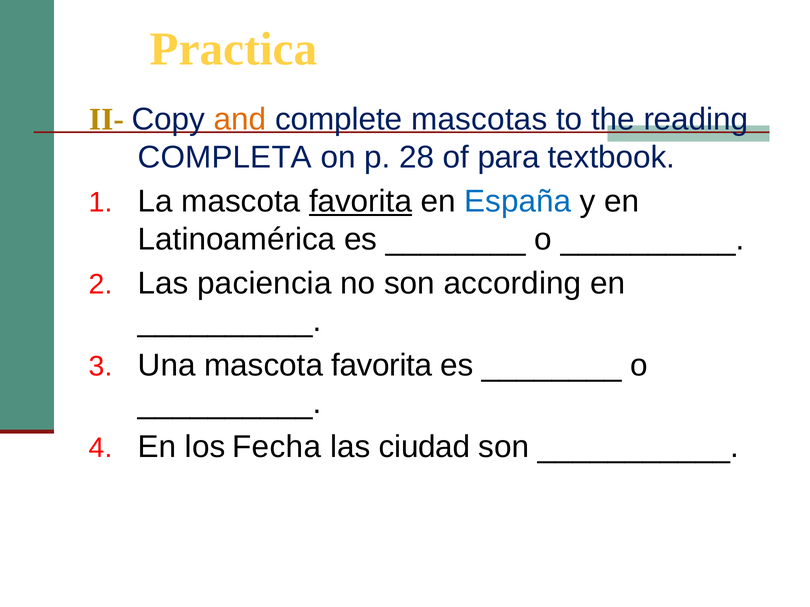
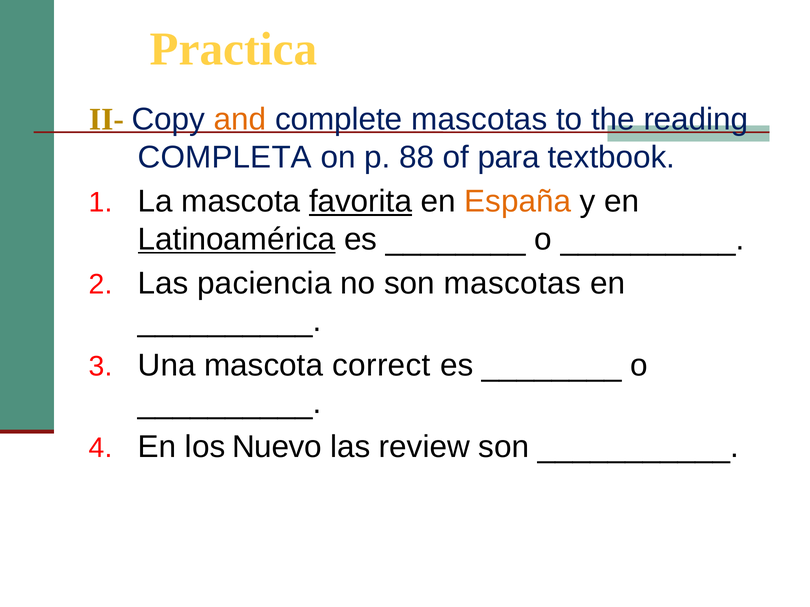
28: 28 -> 88 (417, 157)
España colour: blue -> orange (518, 202)
Latinoamérica underline: none -> present (237, 239)
son according: according -> mascotas (512, 283)
Una mascota favorita: favorita -> correct (381, 365)
Fecha: Fecha -> Nuevo (277, 447)
ciudad: ciudad -> review (424, 447)
